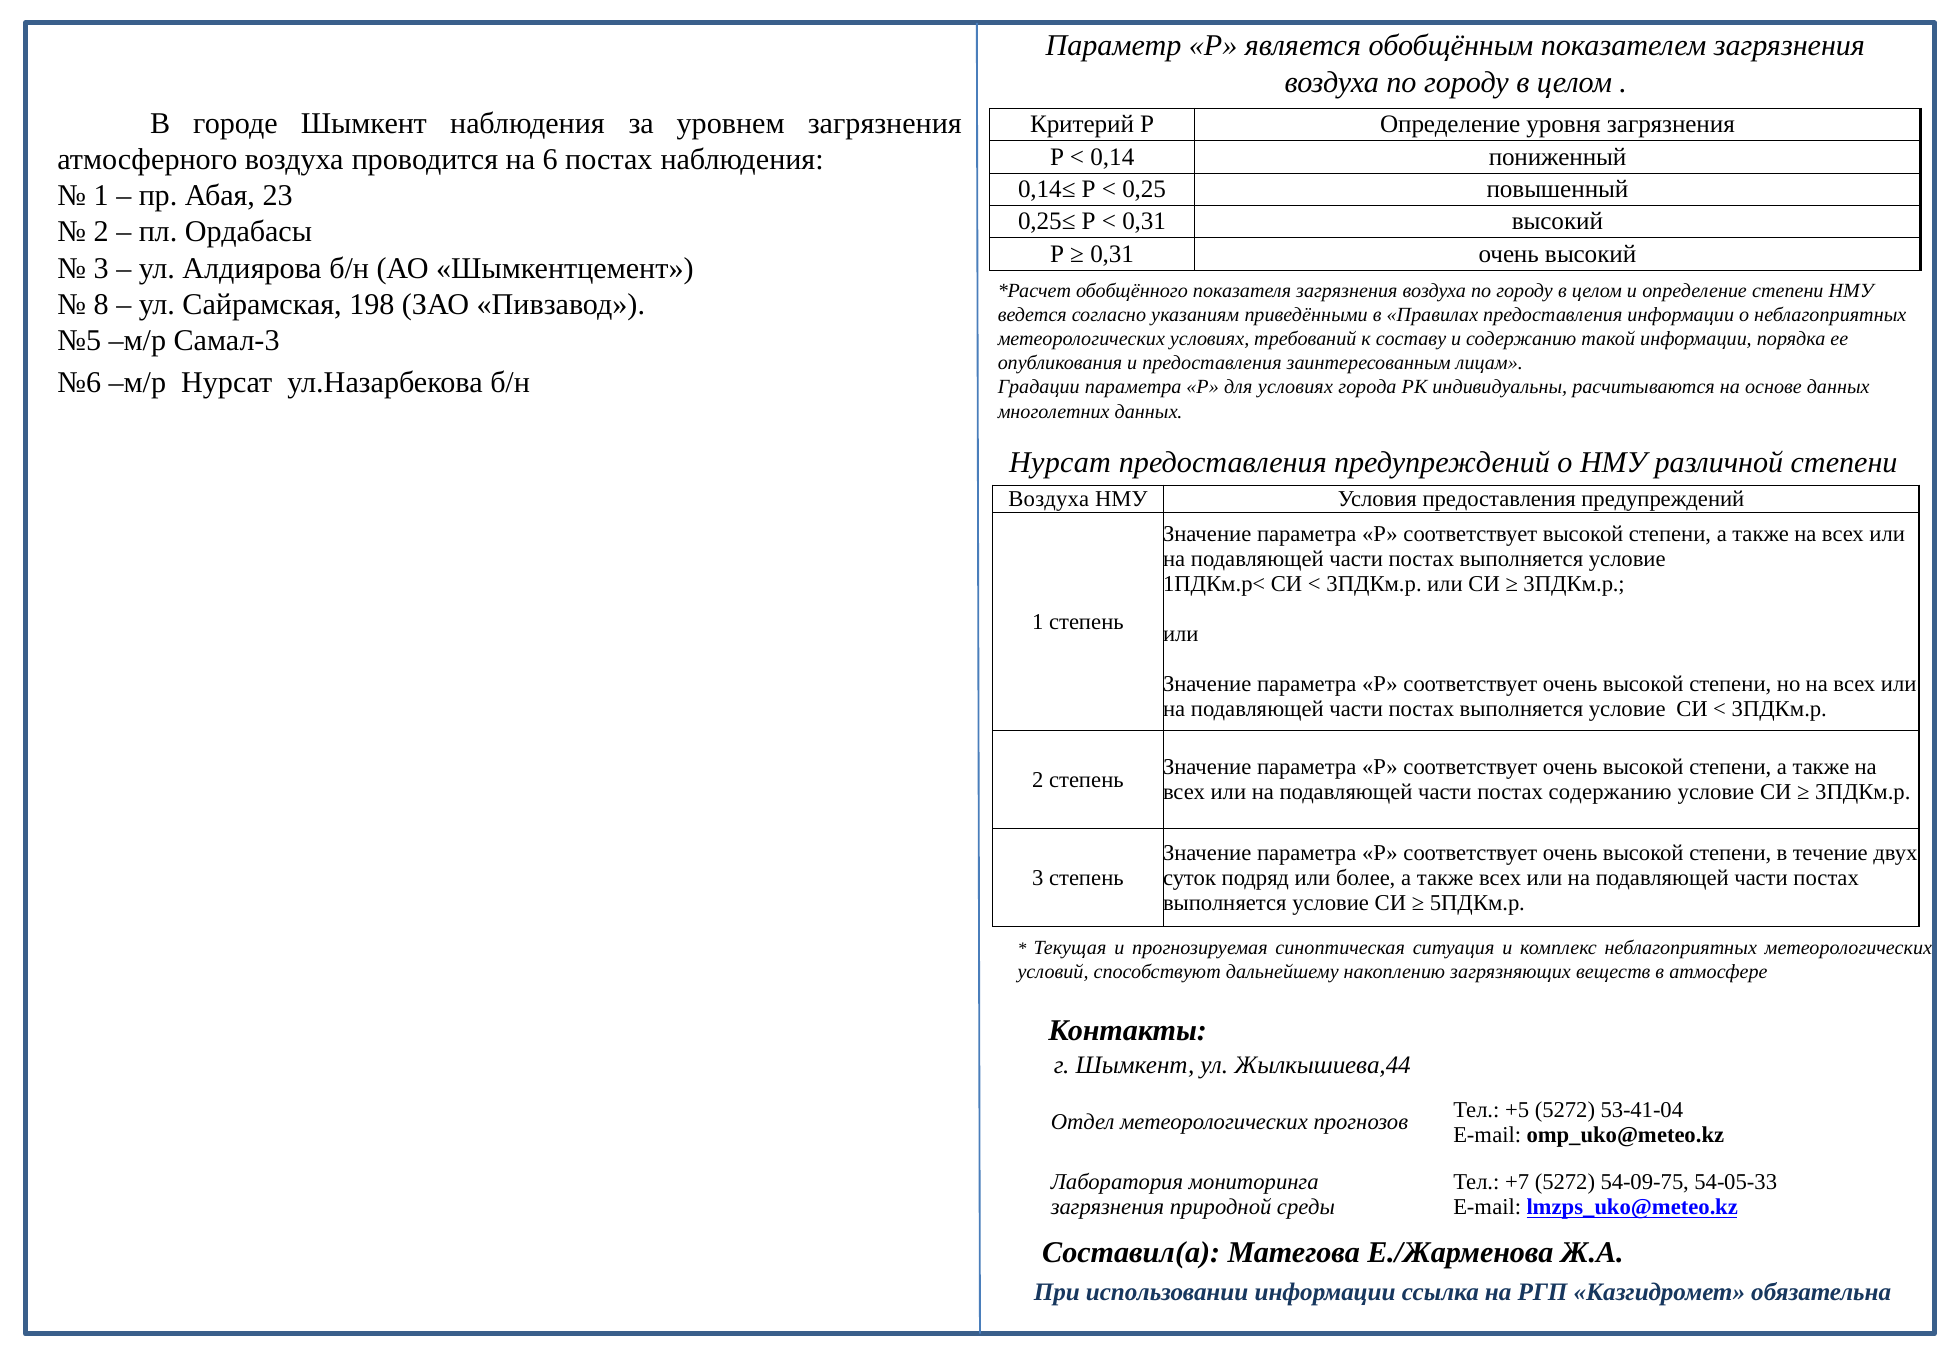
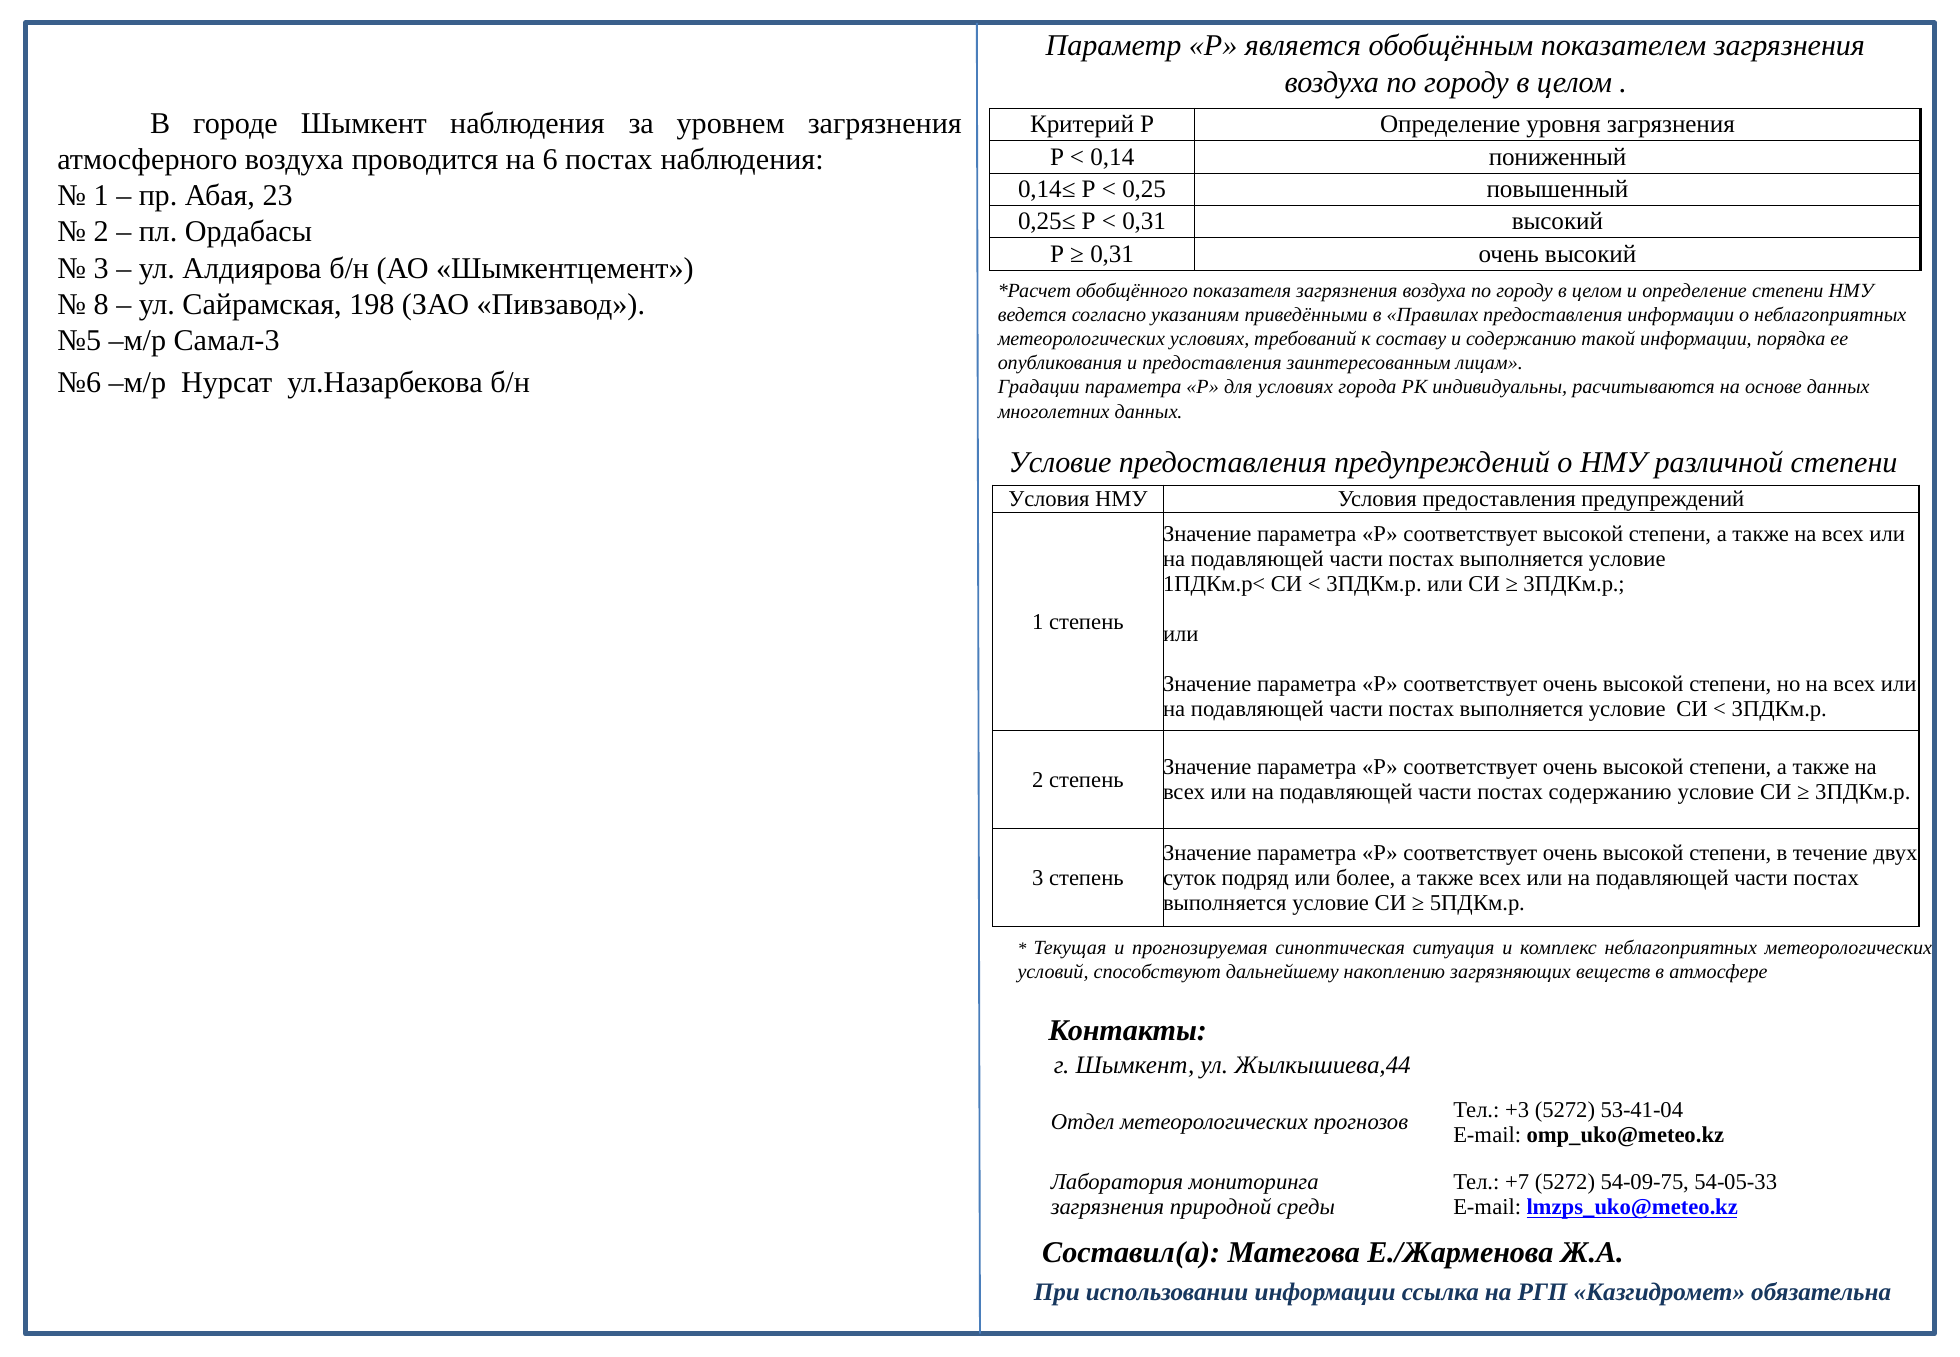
Нурсат: Нурсат -> Условие (1060, 462)
Воздуха: Воздуха -> Условия (1049, 499)
+5: +5 -> +3 (1517, 1110)
